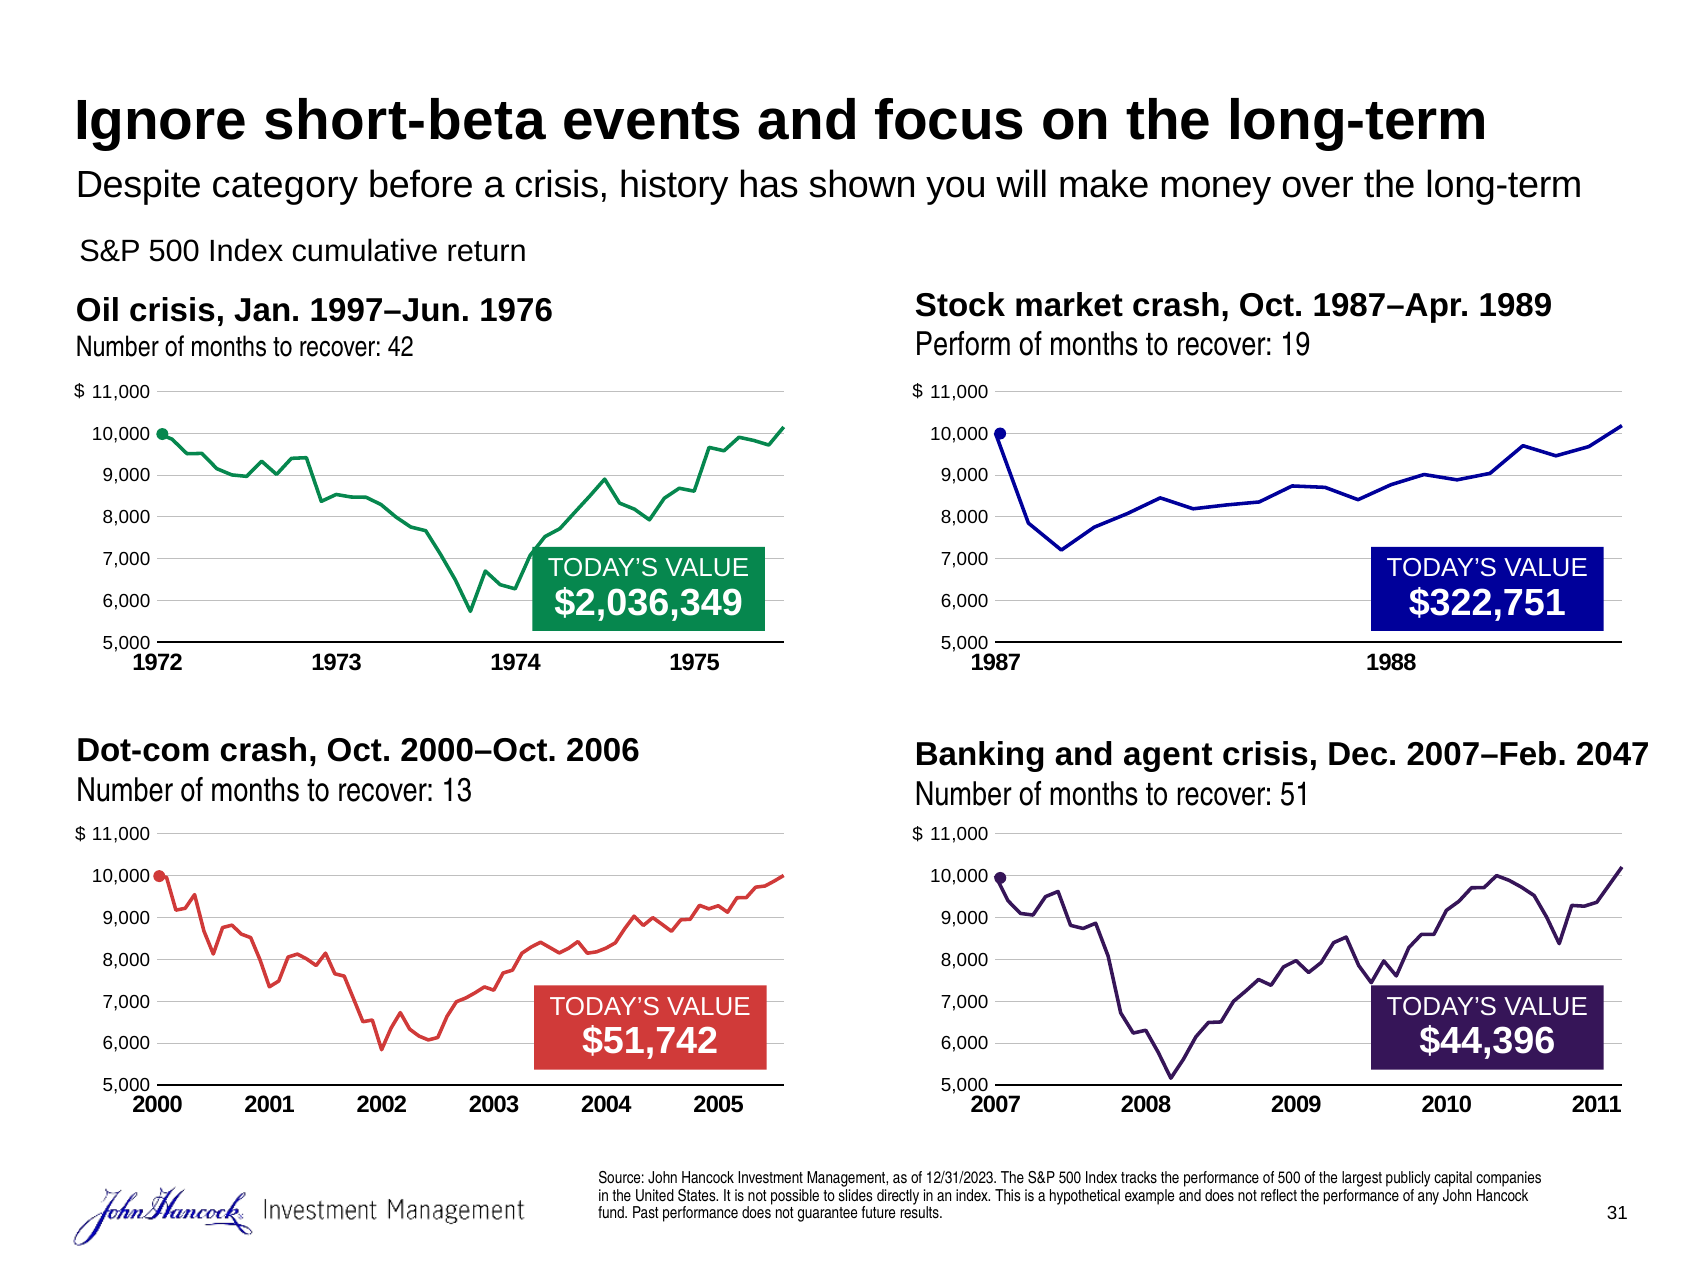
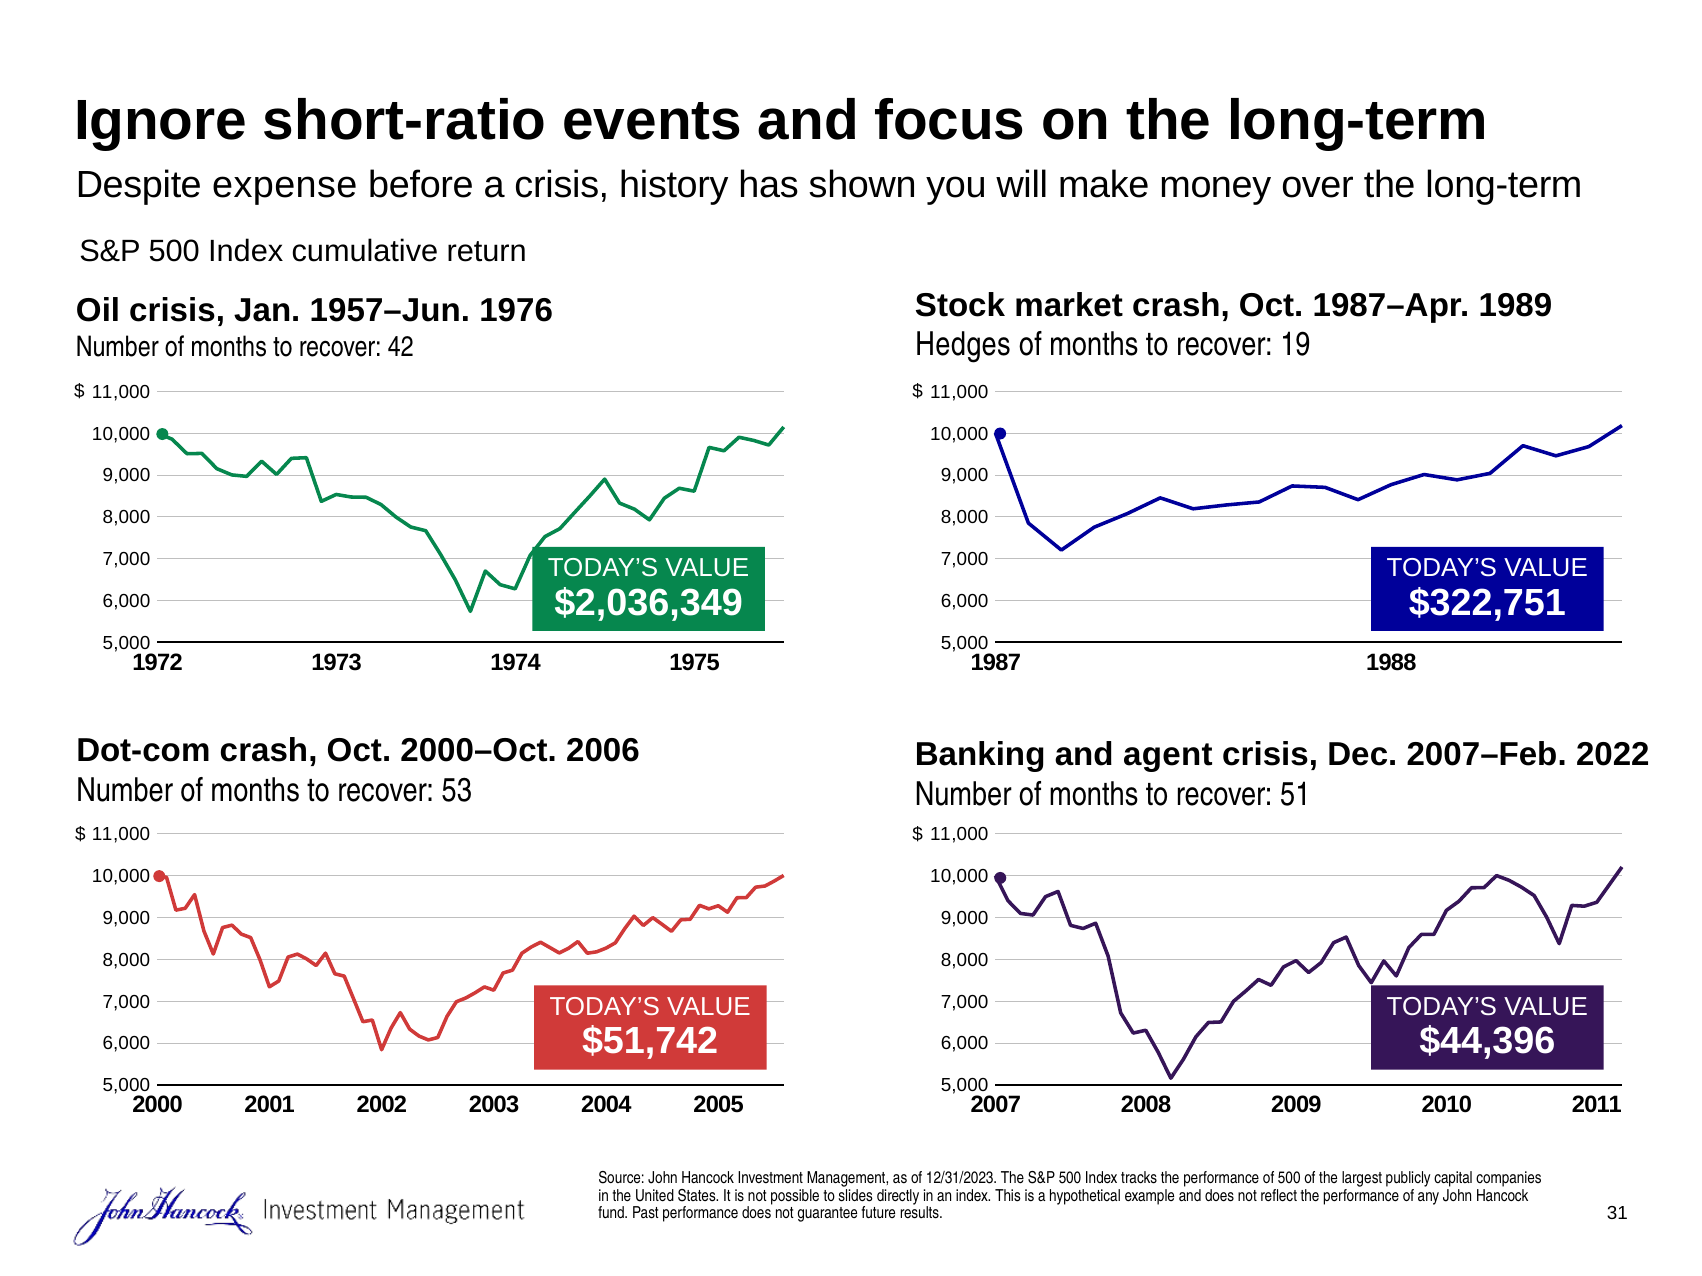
short-beta: short-beta -> short-ratio (405, 121)
category: category -> expense (285, 185)
1997–Jun: 1997–Jun -> 1957–Jun (390, 311)
Perform: Perform -> Hedges (963, 345)
2047: 2047 -> 2022 (1613, 755)
13: 13 -> 53 (457, 791)
